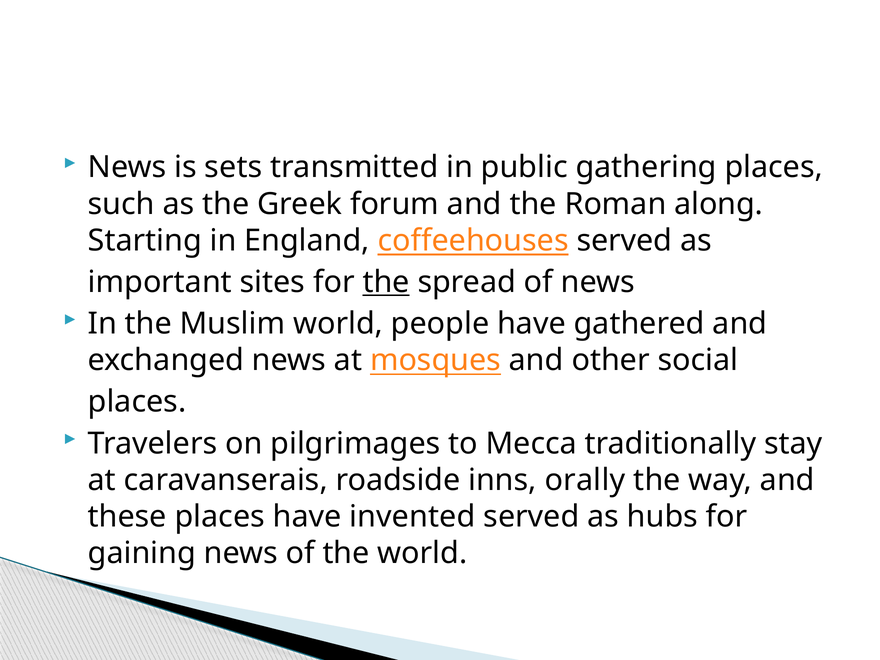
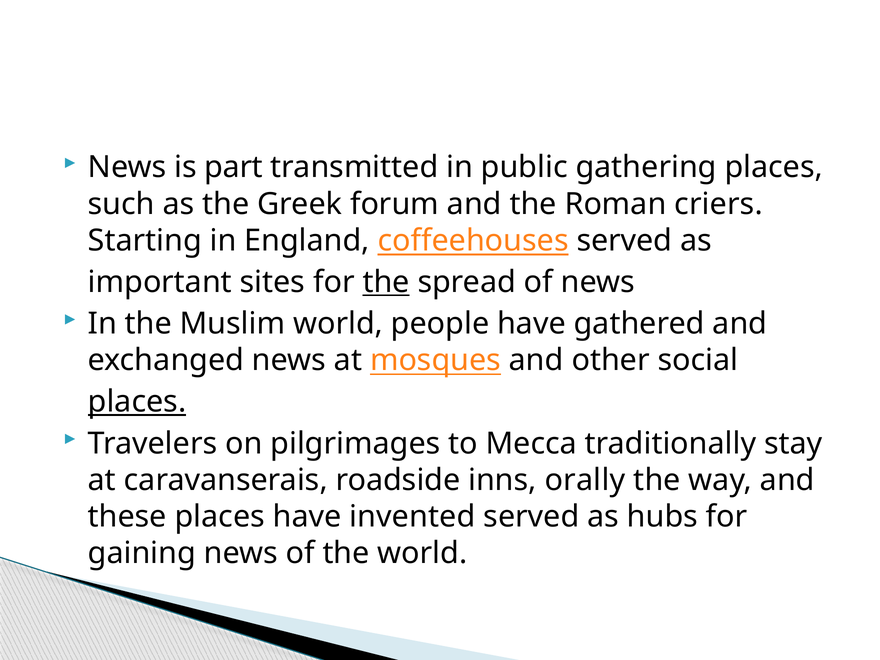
sets: sets -> part (234, 167)
along: along -> criers (719, 204)
places underline: none -> present (137, 402)
